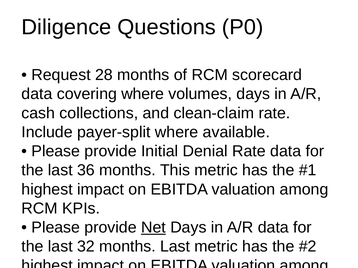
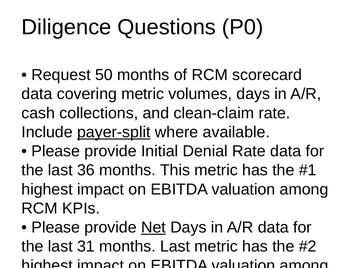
28: 28 -> 50 (104, 75)
covering where: where -> metric (143, 94)
payer-split underline: none -> present (114, 132)
32: 32 -> 31 (86, 247)
